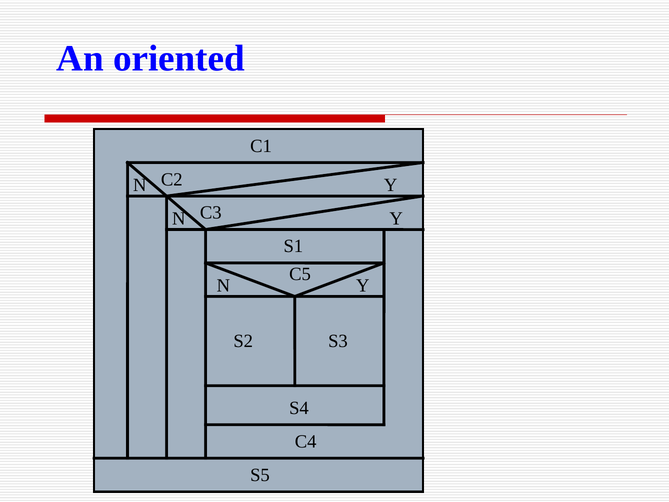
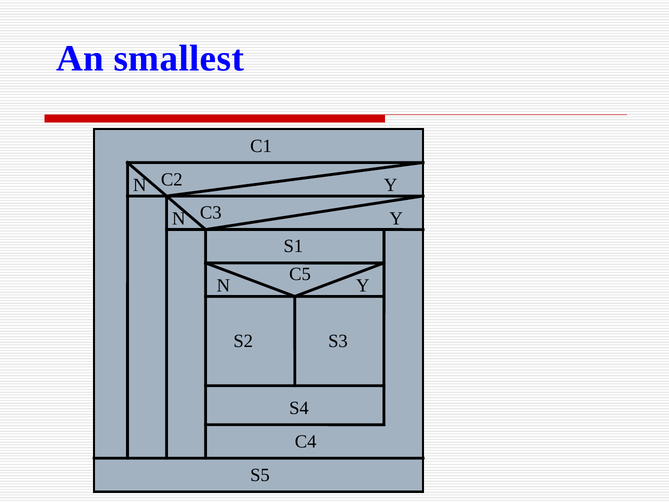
oriented: oriented -> smallest (179, 58)
